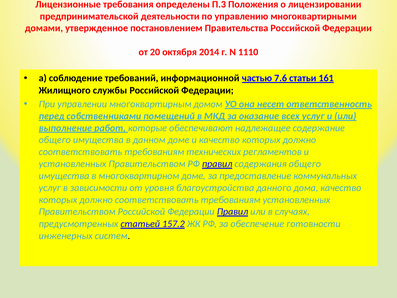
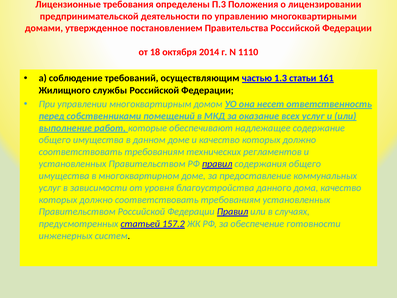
20: 20 -> 18 (155, 52)
информационной: информационной -> осуществляющим (200, 78)
7.6: 7.6 -> 1.3 (281, 78)
